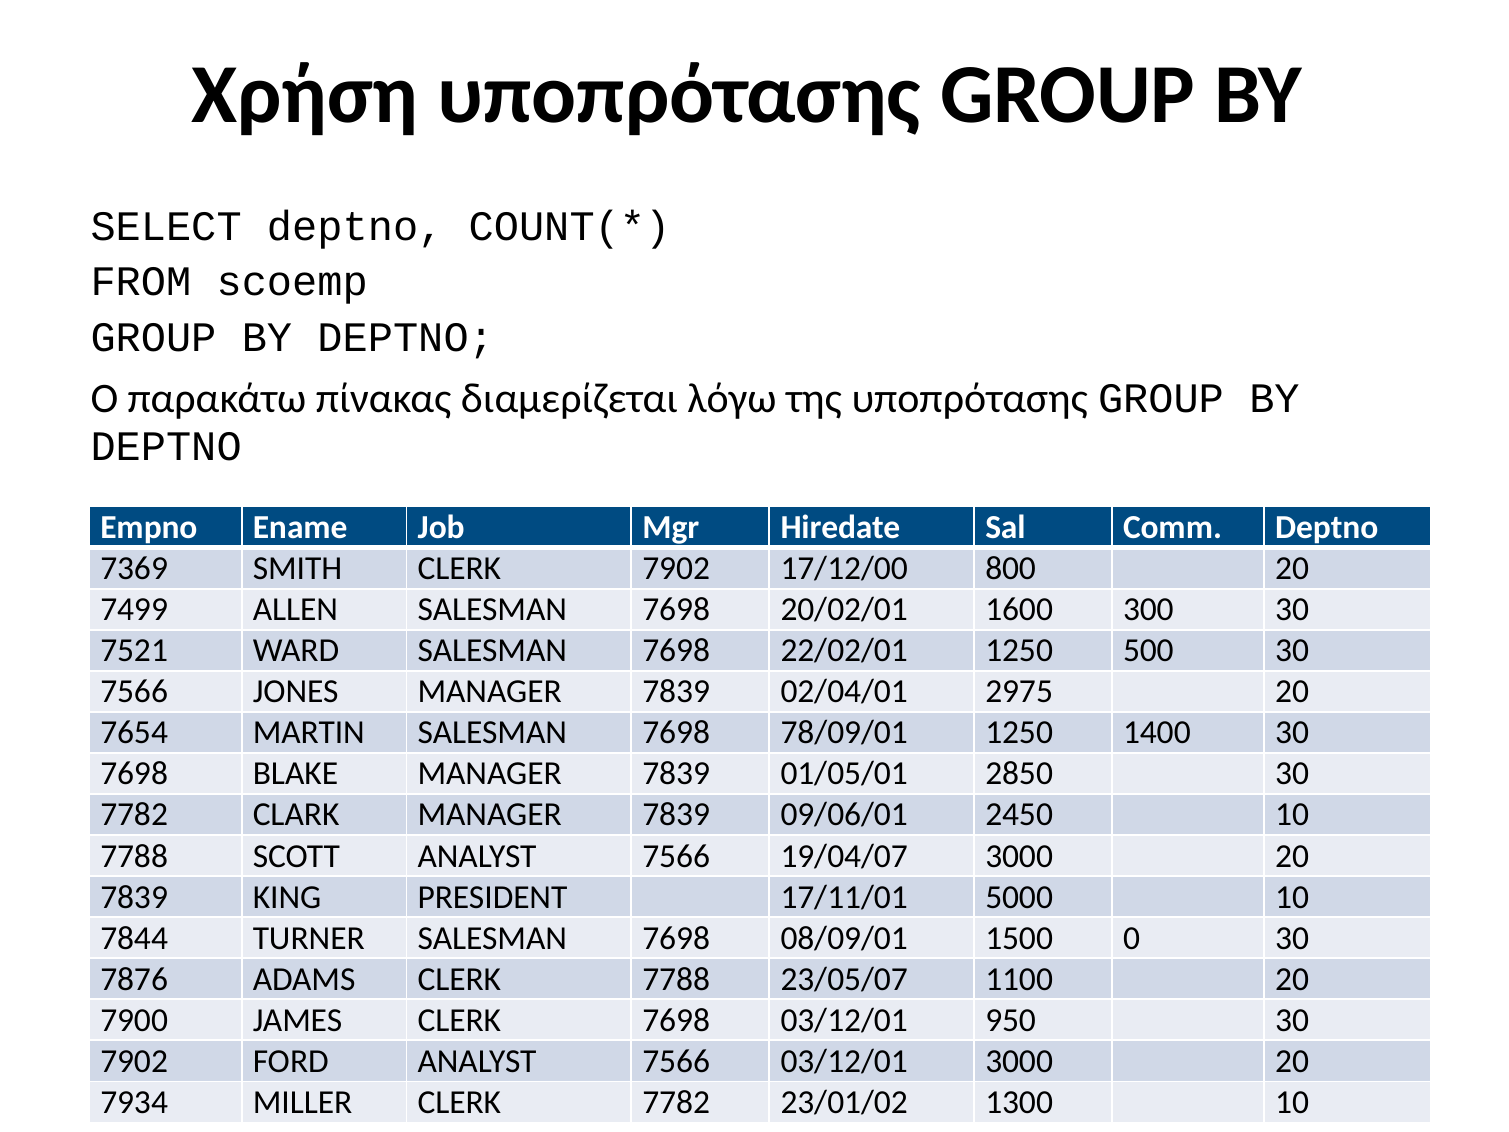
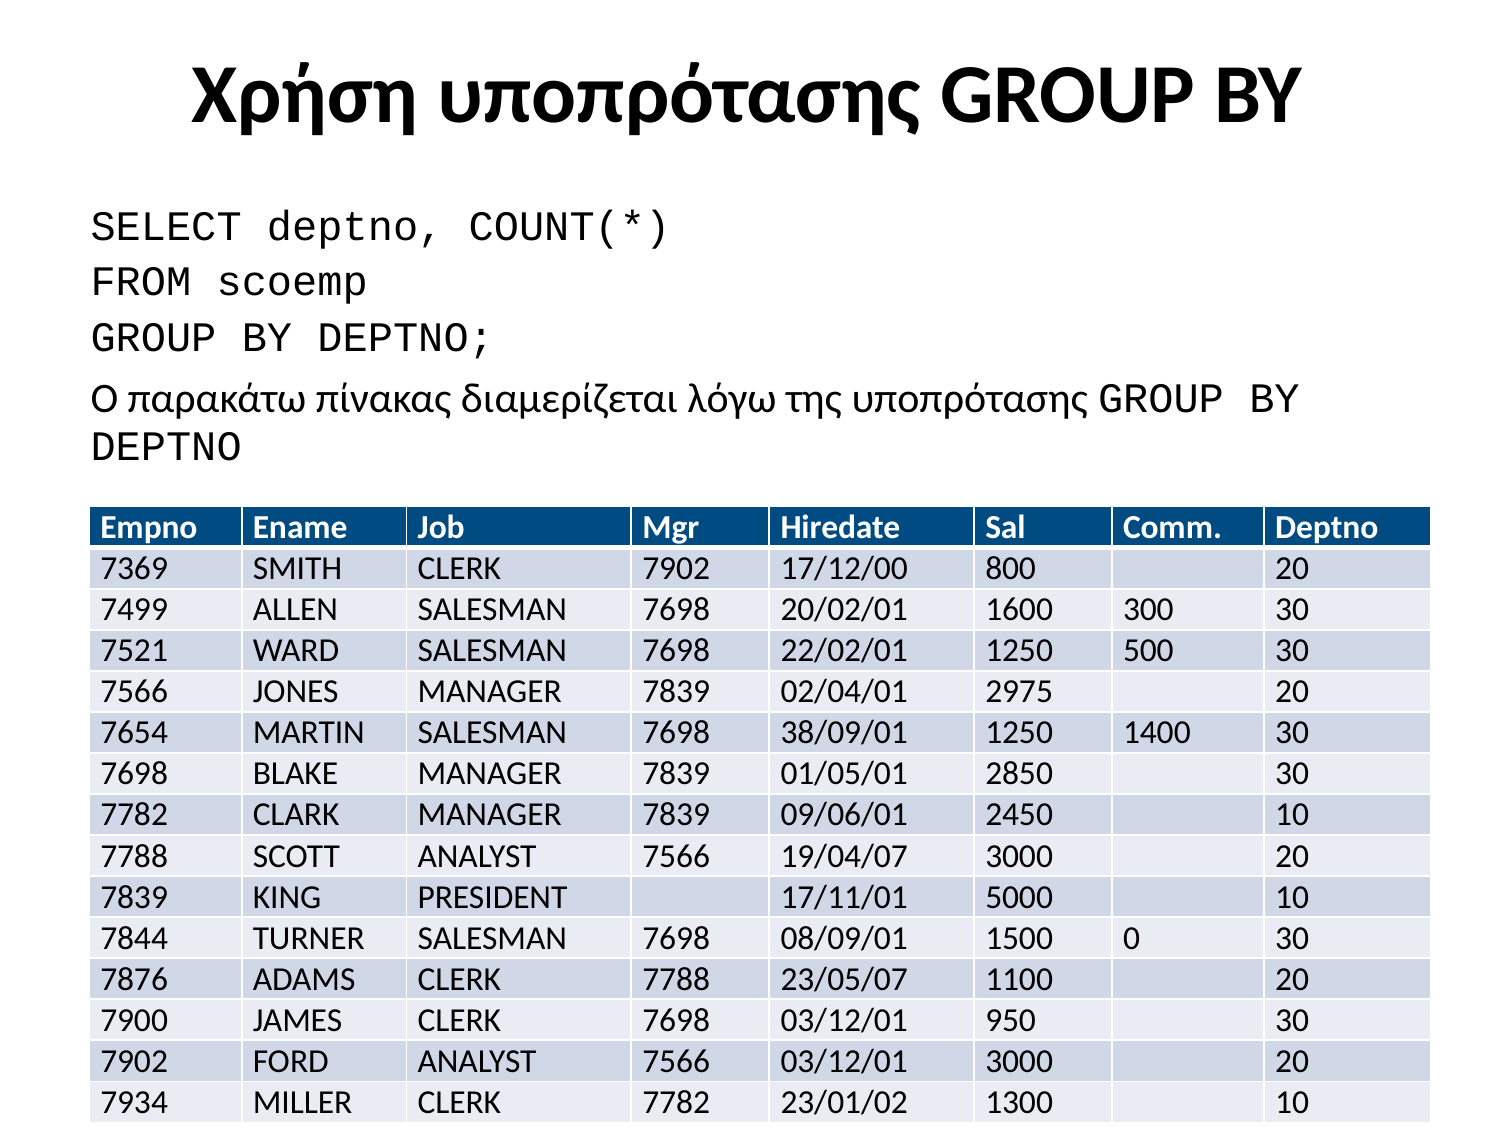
78/09/01: 78/09/01 -> 38/09/01 (844, 733)
